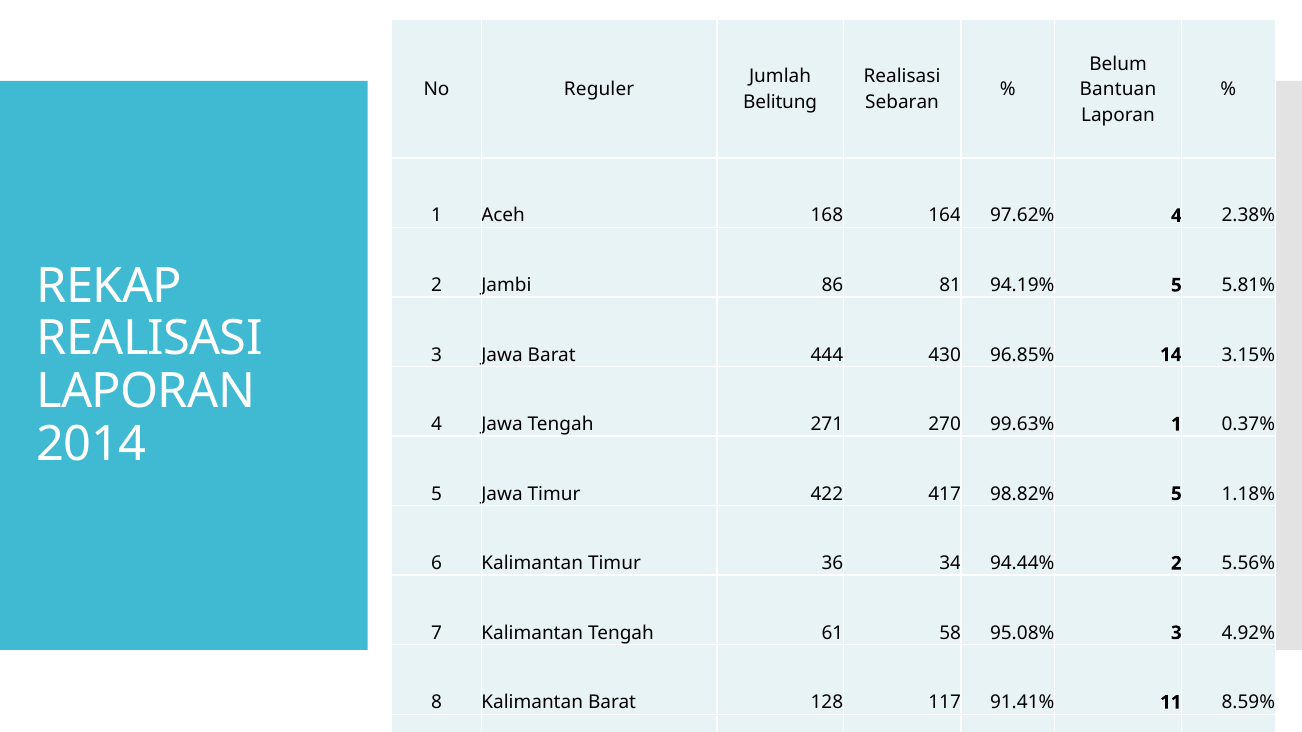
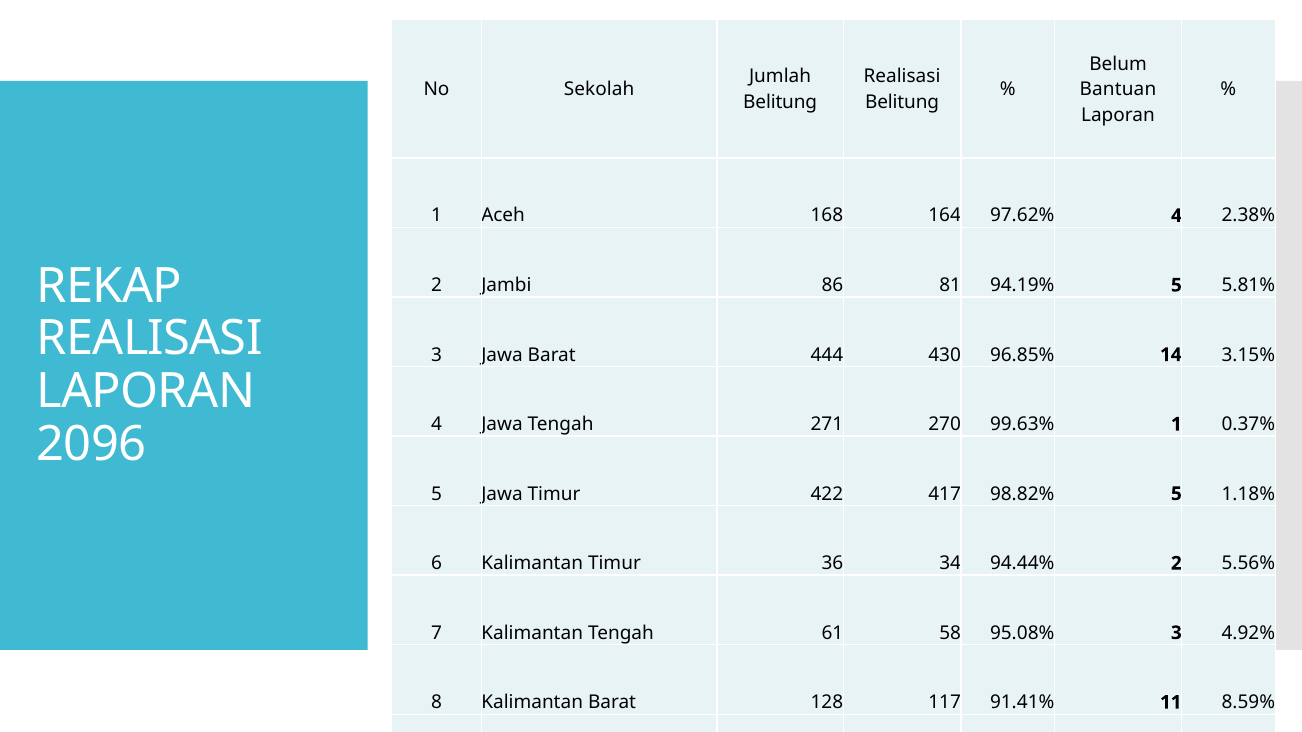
Reguler: Reguler -> Sekolah (599, 90)
Sebaran: Sebaran -> Belitung (902, 103)
2014: 2014 -> 2096 (92, 444)
